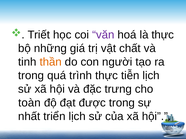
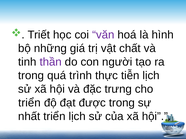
là thực: thực -> hình (163, 35)
thần colour: orange -> purple (51, 62)
toàn: toàn -> triển (29, 103)
